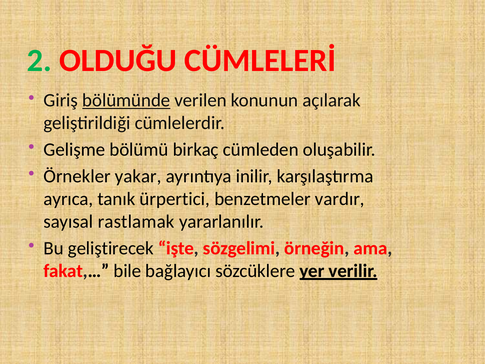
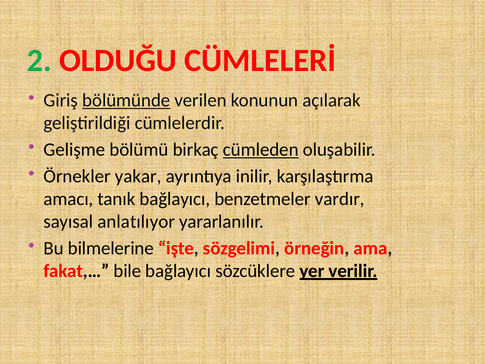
cümleden underline: none -> present (261, 150)
ayrıca: ayrıca -> amacı (68, 199)
tanık ürpertici: ürpertici -> bağlayıcı (175, 199)
rastlamak: rastlamak -> anlatılıyor (136, 221)
geliştirecek: geliştirecek -> bilmelerine (111, 248)
